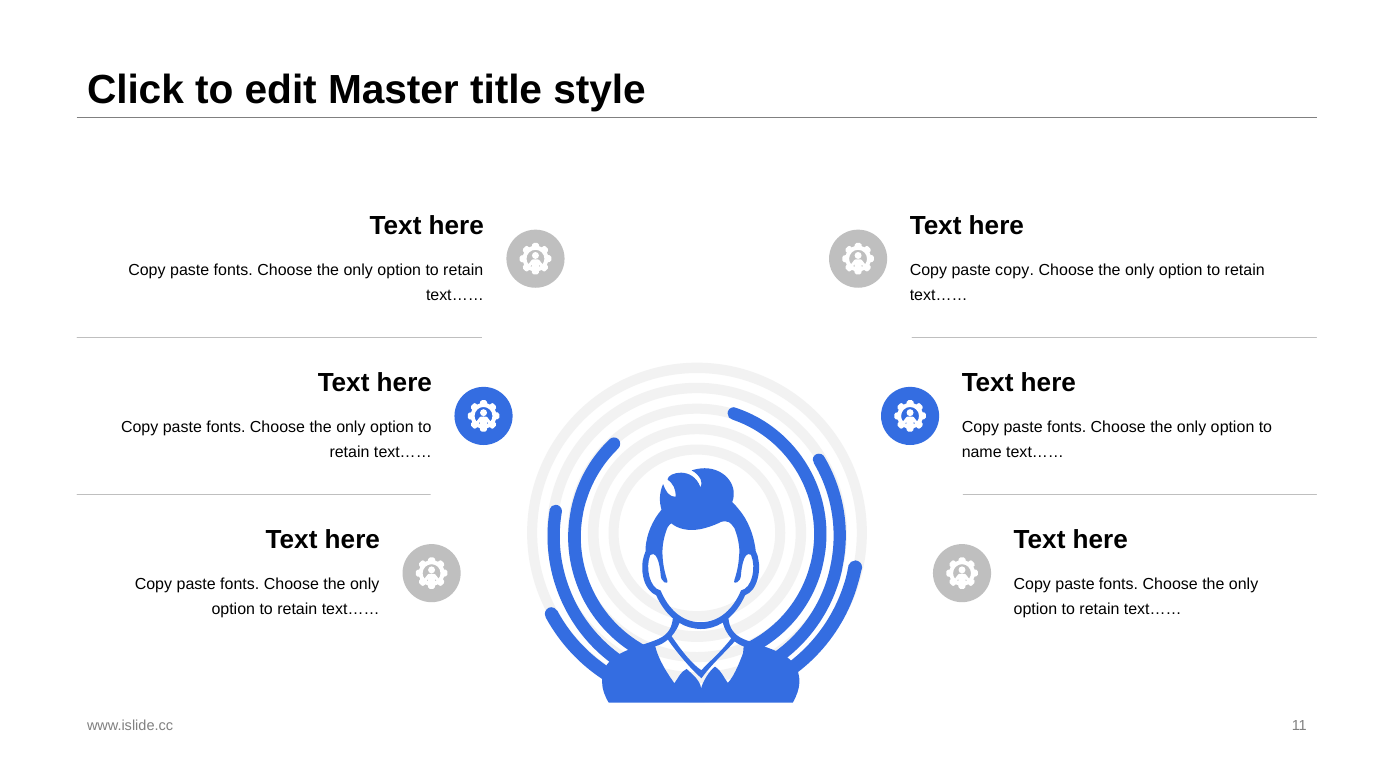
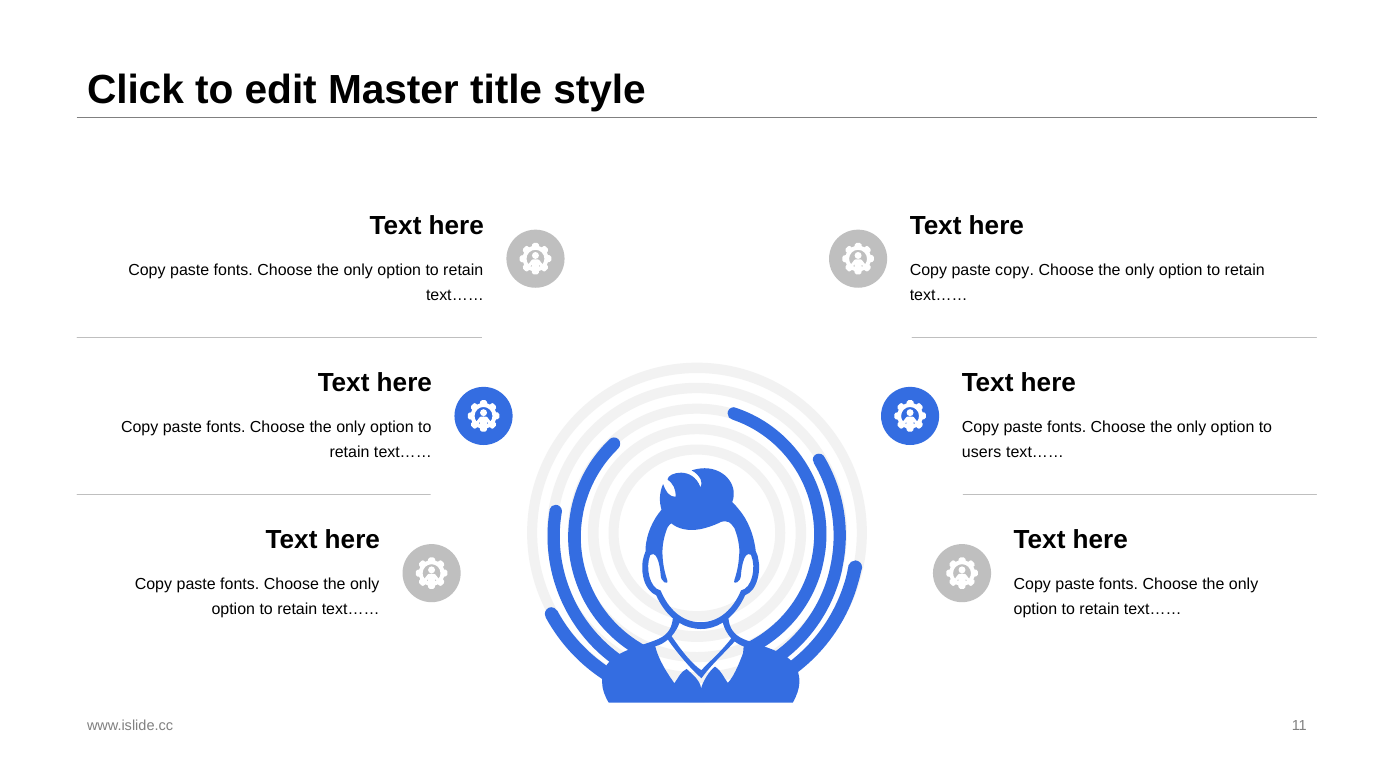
name: name -> users (982, 452)
